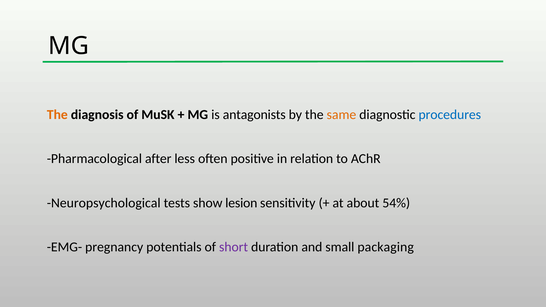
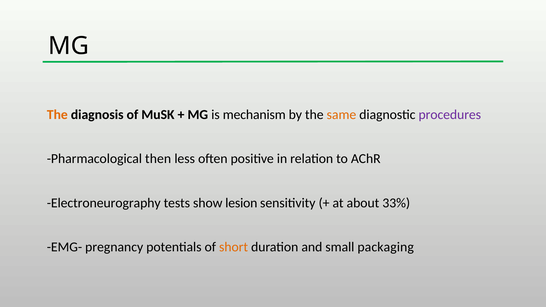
antagonists: antagonists -> mechanism (254, 115)
procedures colour: blue -> purple (450, 115)
after: after -> then (158, 159)
Neuropsychological: Neuropsychological -> Electroneurography (104, 203)
54%: 54% -> 33% (396, 203)
short colour: purple -> orange (234, 247)
